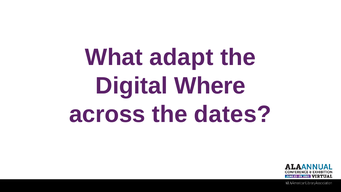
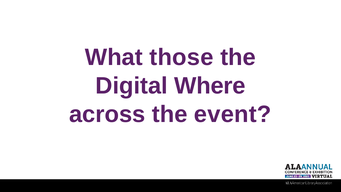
adapt: adapt -> those (181, 57)
dates: dates -> event (233, 114)
